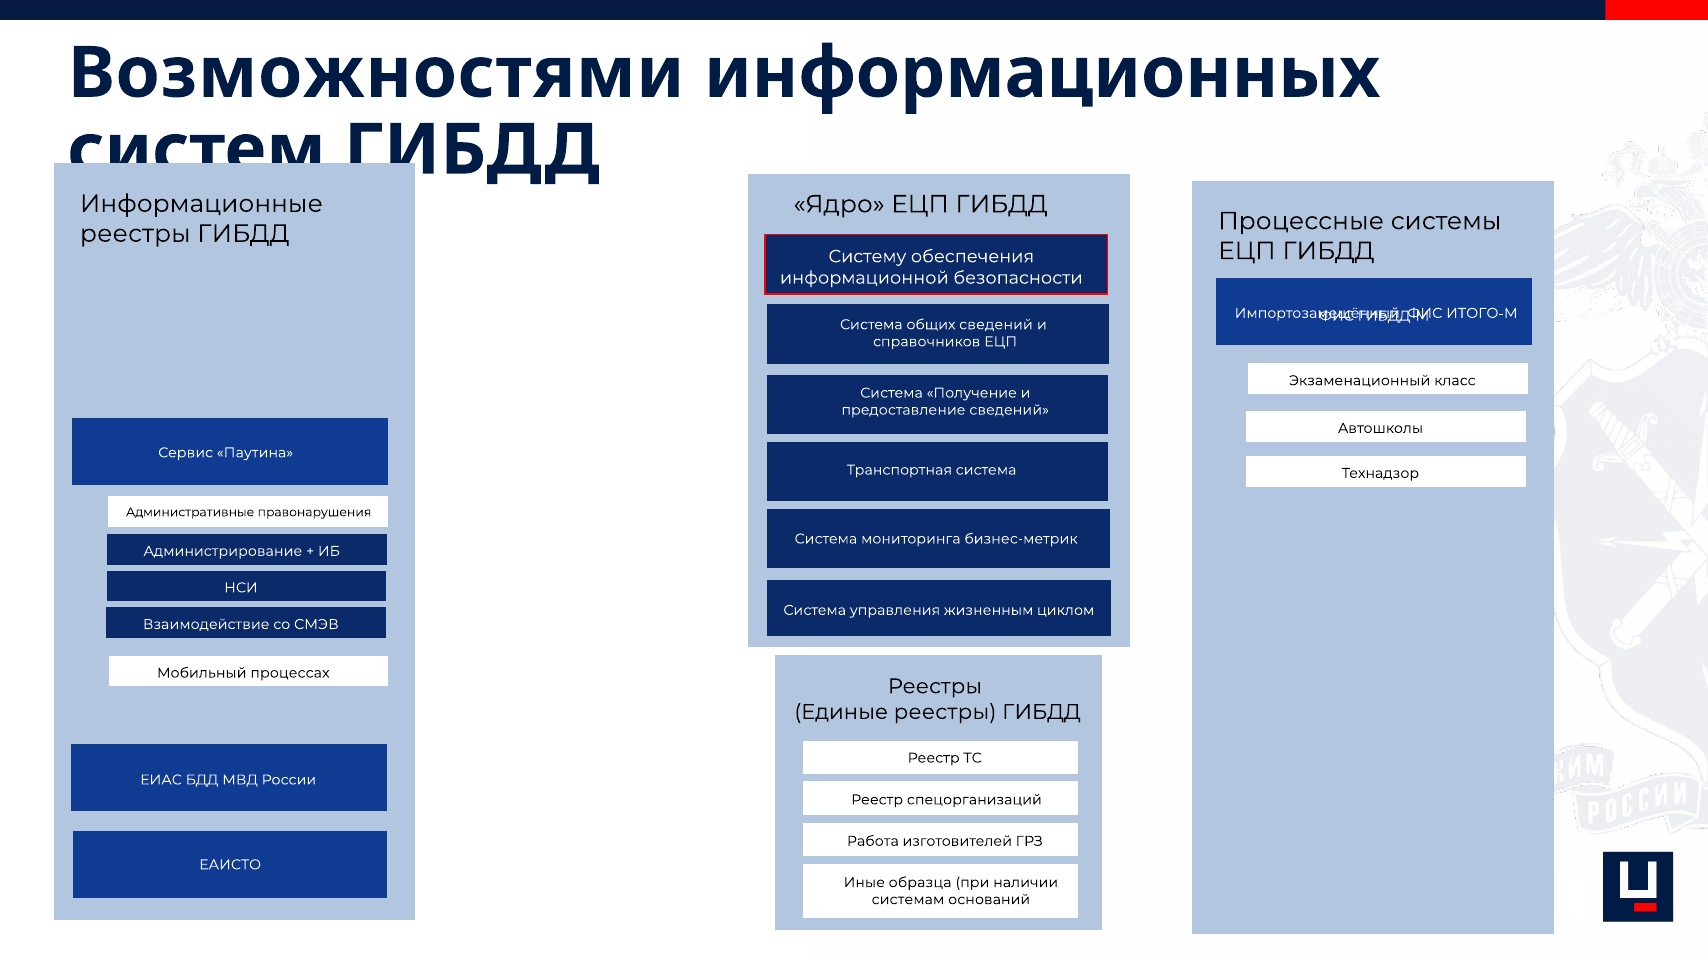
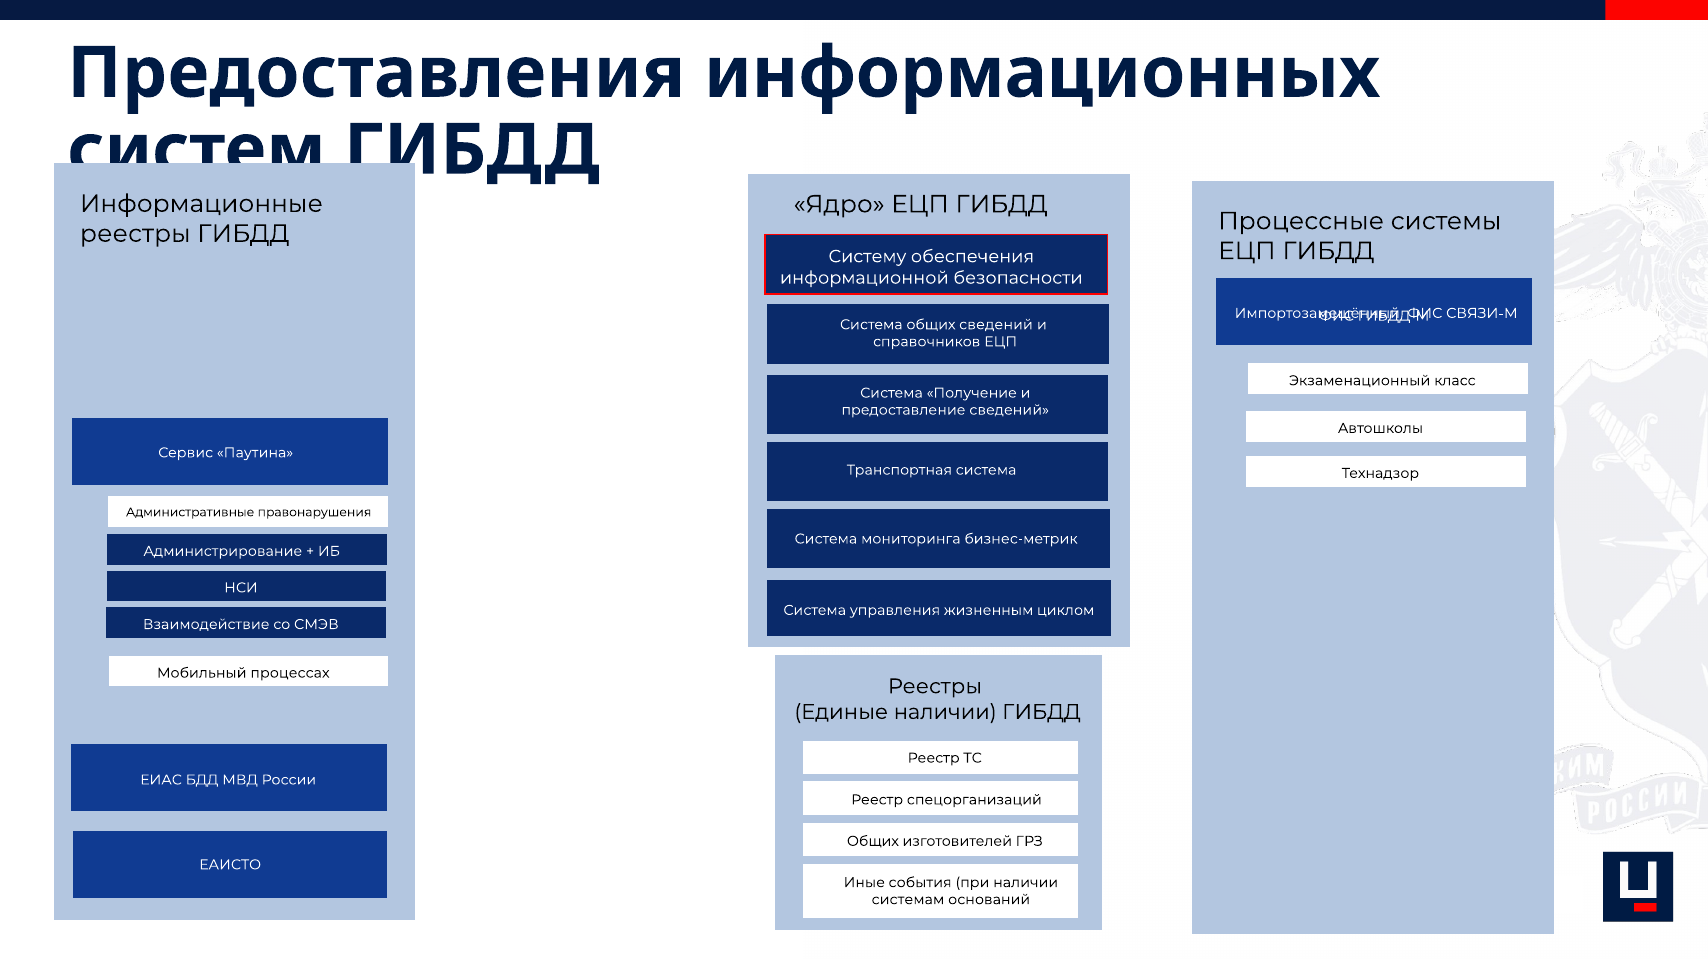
Возможностями: Возможностями -> Предоставления (376, 73)
ИТОГО-М: ИТОГО-М -> СВЯЗИ-М (1482, 313)
Единые реестры: реестры -> наличии (945, 712)
Работа: Работа -> Общих (873, 841)
образца: образца -> события (920, 882)
